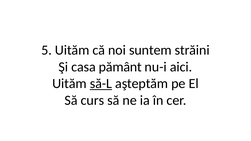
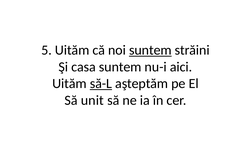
suntem underline: none -> present (150, 50)
casa pământ: pământ -> suntem (120, 67)
curs: curs -> unit (92, 100)
